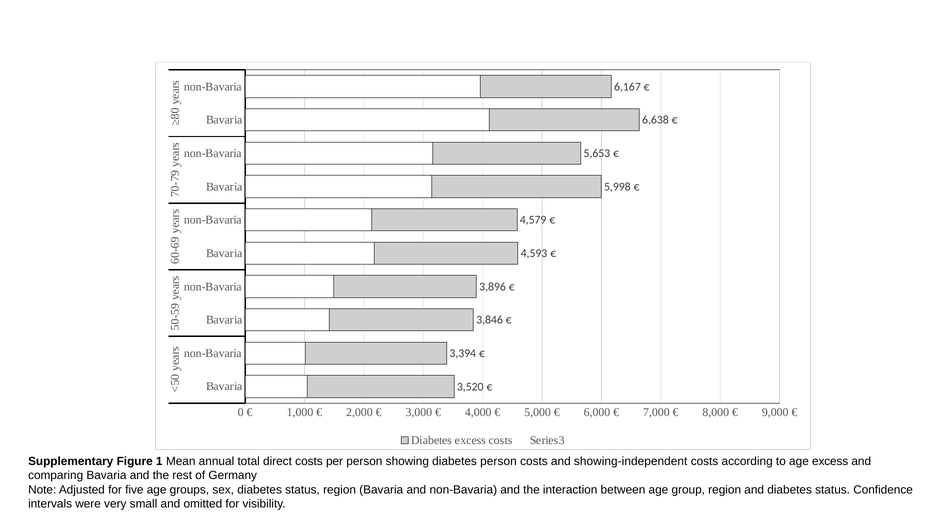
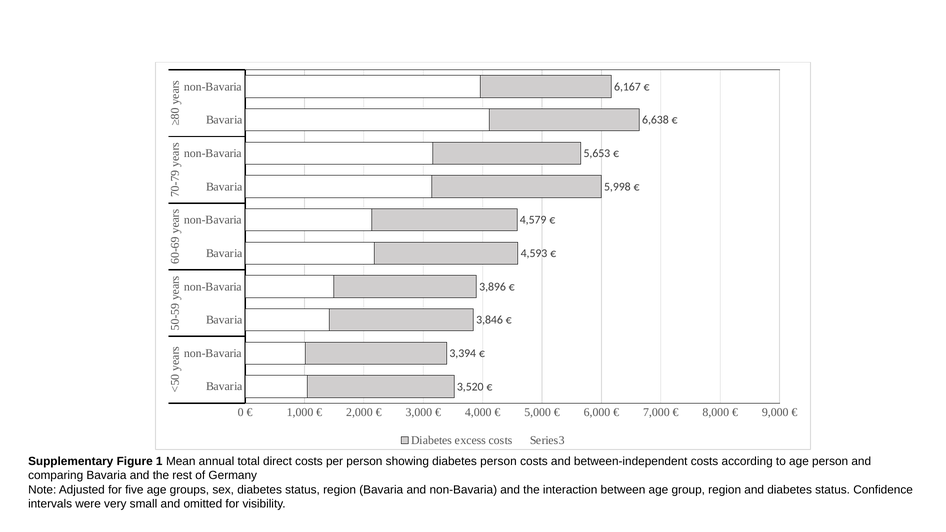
showing-independent: showing-independent -> between-independent (631, 461)
age excess: excess -> person (830, 461)
